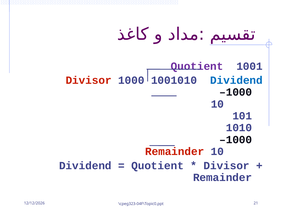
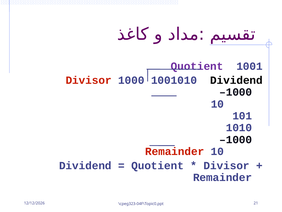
Dividend colour: blue -> black (236, 80)
